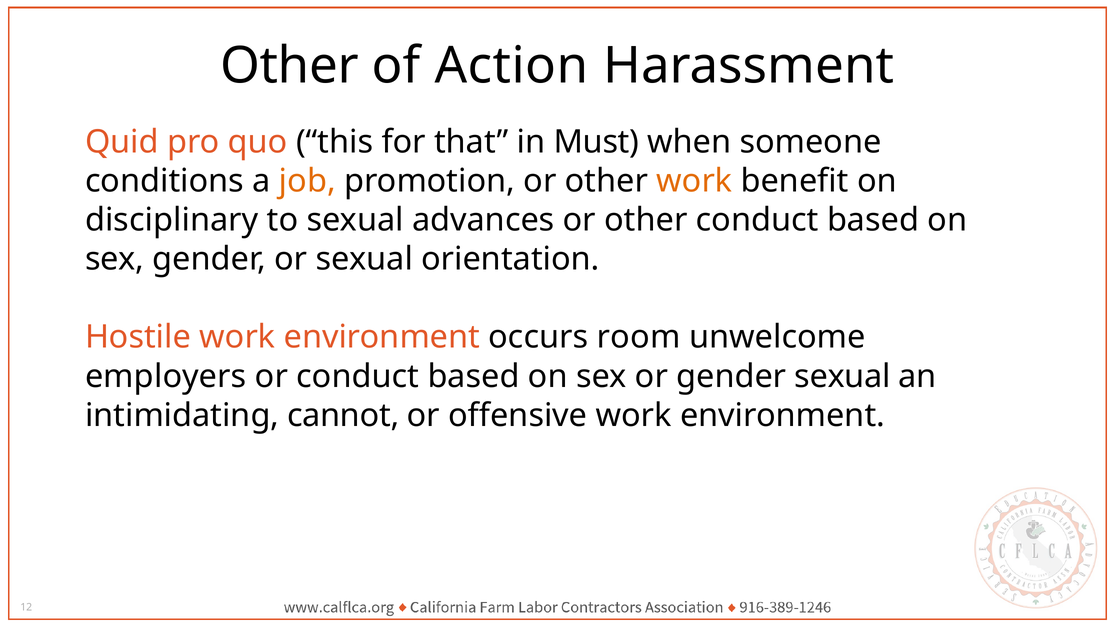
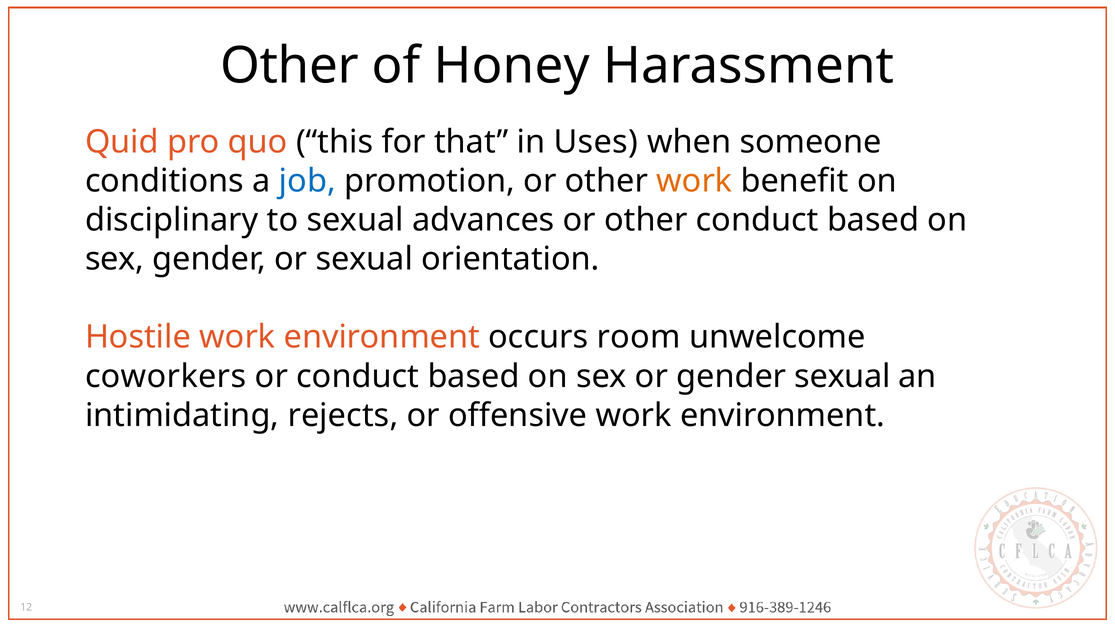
Action: Action -> Honey (512, 66)
Must: Must -> Uses (596, 142)
job colour: orange -> blue (307, 181)
employers: employers -> coworkers (166, 376)
cannot: cannot -> rejects (343, 415)
